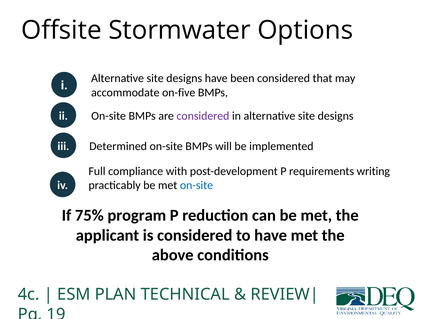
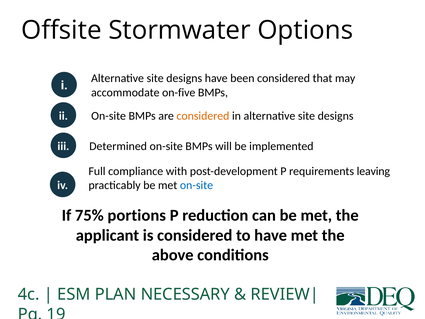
considered colour: purple -> orange (203, 116)
writing: writing -> leaving (373, 171)
program: program -> portions (137, 215)
TECHNICAL: TECHNICAL -> NECESSARY (185, 294)
